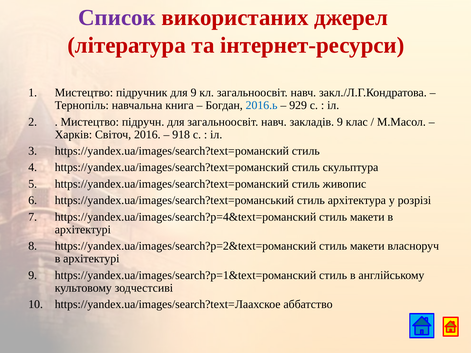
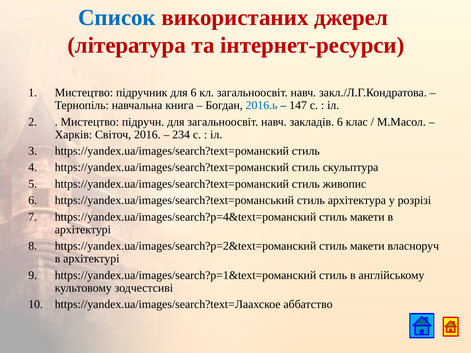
Список colour: purple -> blue (117, 18)
для 9: 9 -> 6 (194, 93)
929: 929 -> 147 (298, 105)
закладів 9: 9 -> 6 (340, 122)
918: 918 -> 234 (181, 135)
